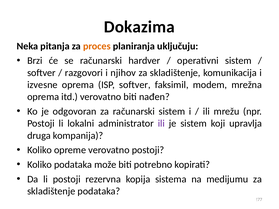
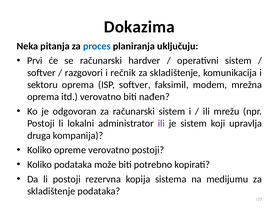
proces colour: orange -> blue (97, 46)
Brzi: Brzi -> Prvi (35, 61)
njihov: njihov -> rečnik (123, 73)
izvesne: izvesne -> sektoru (42, 85)
